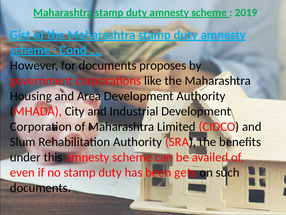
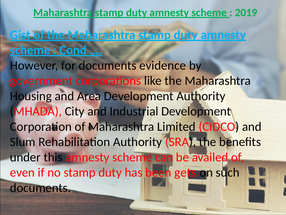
proposes: proposes -> evidence (163, 65)
